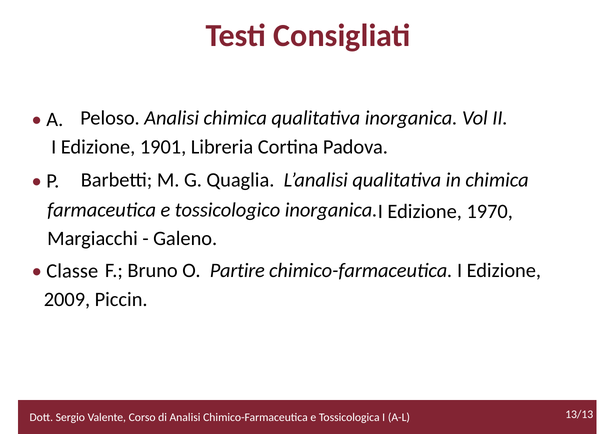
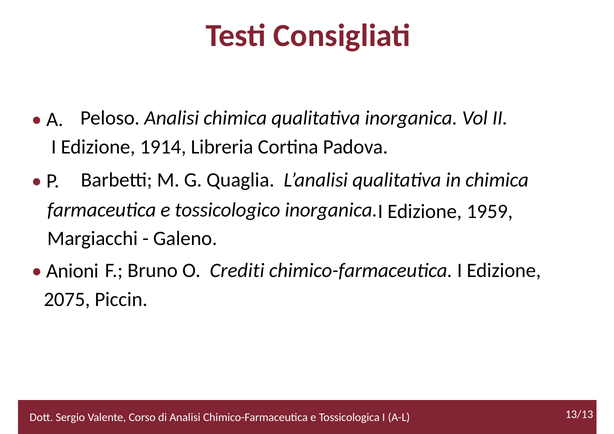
1901: 1901 -> 1914 (163, 147)
1970: 1970 -> 1959 (490, 211)
Classe: Classe -> Anioni (72, 271)
O Partire: Partire -> Crediti (237, 270)
2009: 2009 -> 2075 (67, 300)
